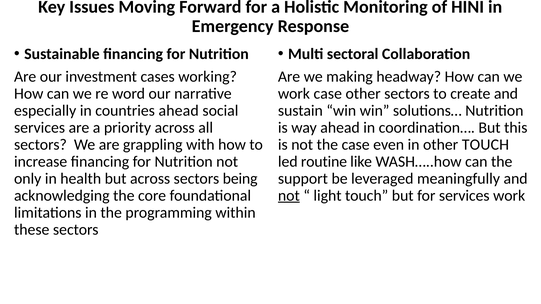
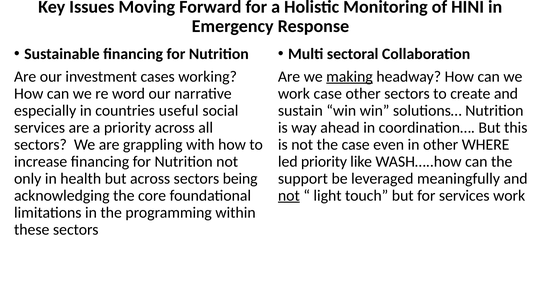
making underline: none -> present (350, 77)
countries ahead: ahead -> useful (179, 111)
other TOUCH: TOUCH -> WHERE (486, 145)
led routine: routine -> priority (324, 162)
